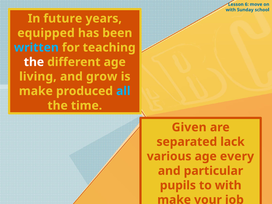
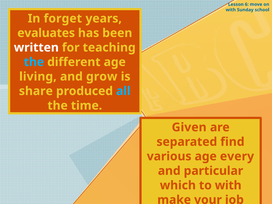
future: future -> forget (63, 19)
equipped: equipped -> evaluates (46, 33)
written colour: light blue -> white (36, 48)
the colour: white -> light blue (34, 62)
make: make -> share (36, 91)
lack: lack -> find (232, 142)
pupils: pupils -> which (178, 185)
